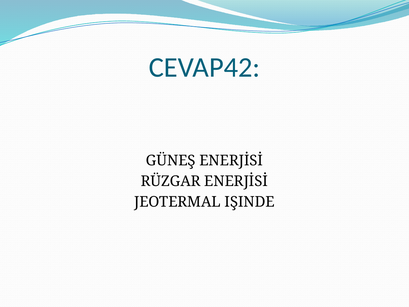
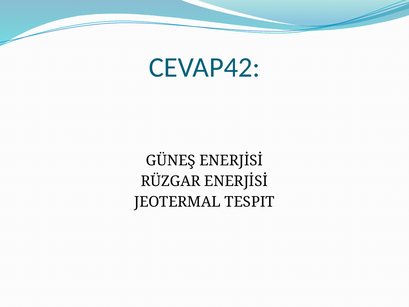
IŞINDE: IŞINDE -> TESPIT (250, 202)
